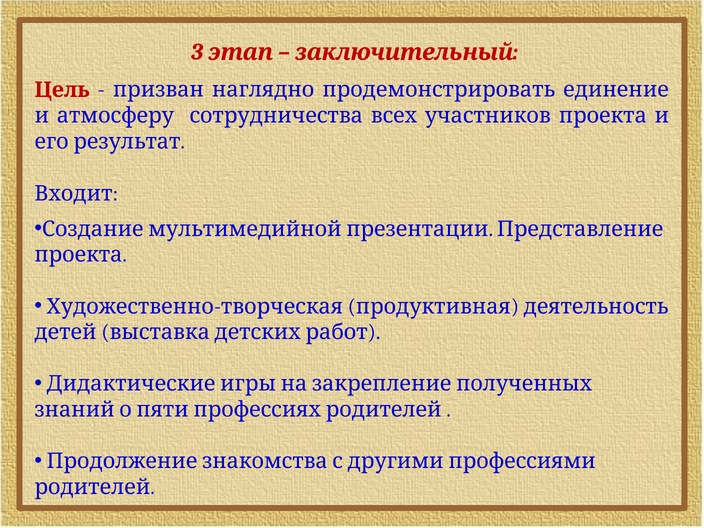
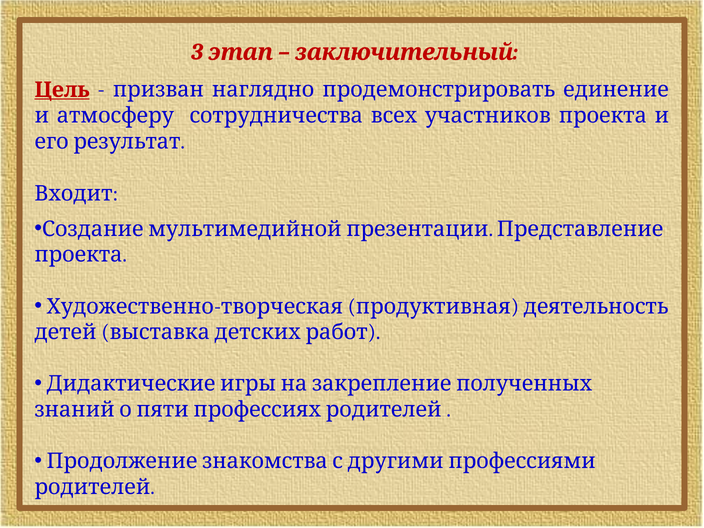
Цель underline: none -> present (62, 90)
